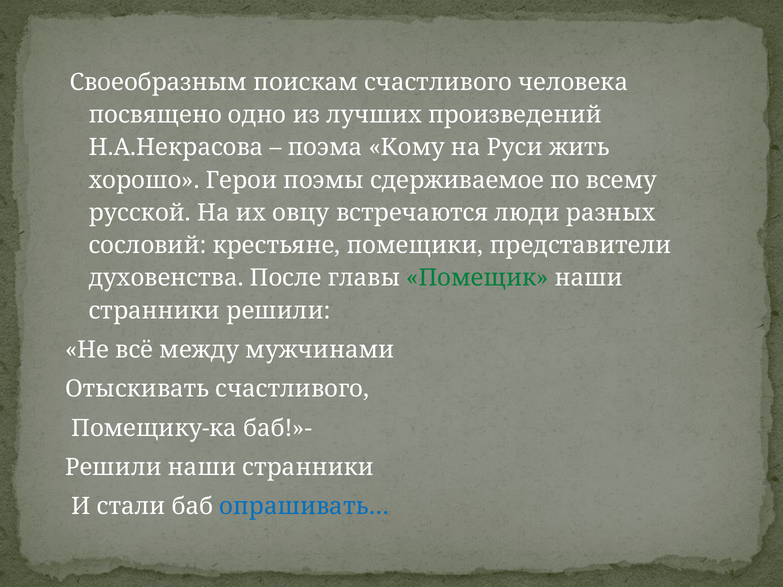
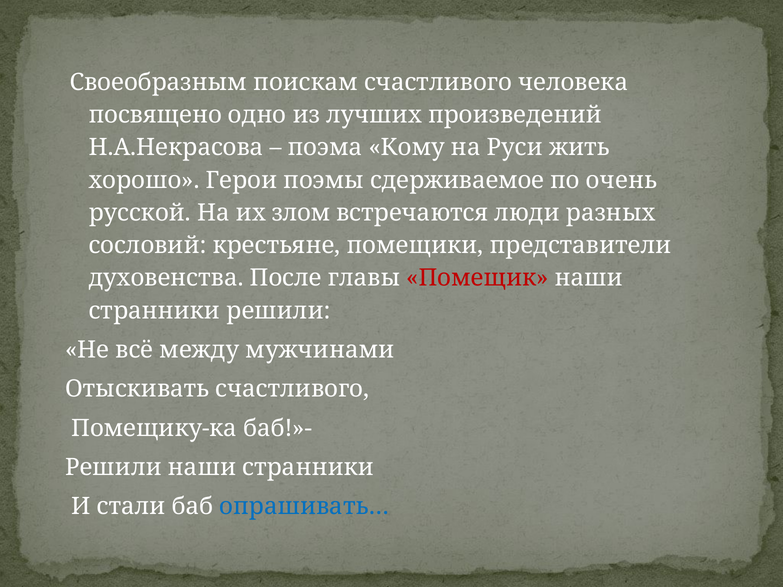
всему: всему -> очень (621, 180)
овцу: овцу -> злом (301, 213)
Помещик colour: green -> red (478, 278)
